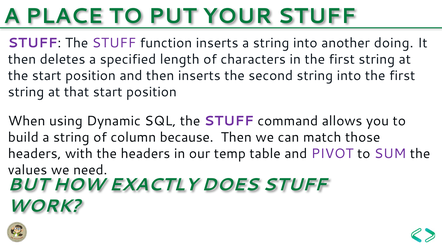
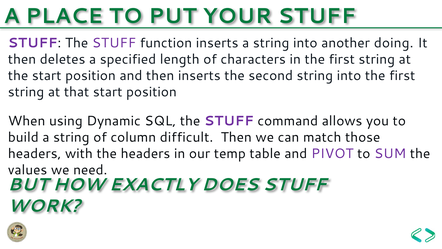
because: because -> difficult (187, 137)
